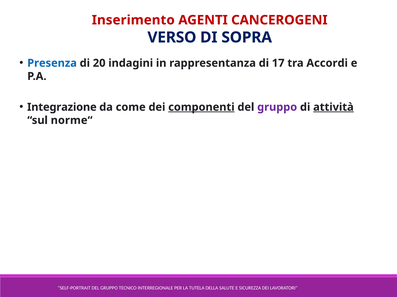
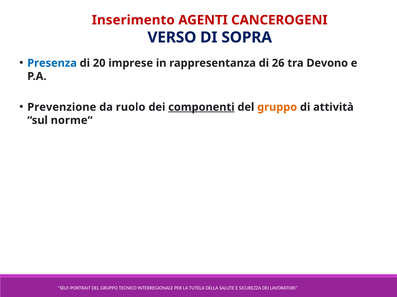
indagini: indagini -> imprese (131, 63)
17: 17 -> 26 (278, 63)
Accordi: Accordi -> Devono (327, 63)
Integrazione: Integrazione -> Prevenzione (62, 107)
come: come -> ruolo (131, 107)
gruppo colour: purple -> orange (277, 107)
attività underline: present -> none (333, 107)
